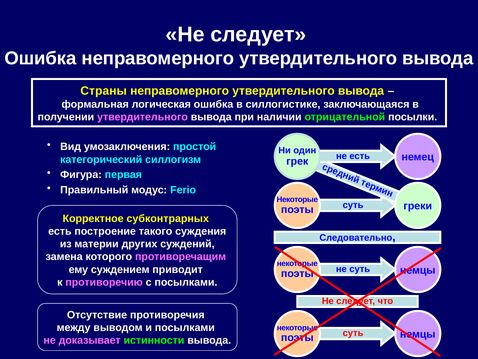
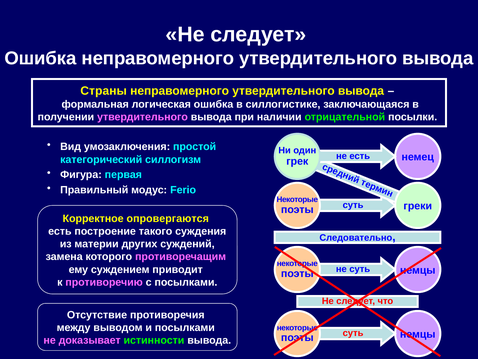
субконтрарных: субконтрарных -> опровергаются (168, 218)
